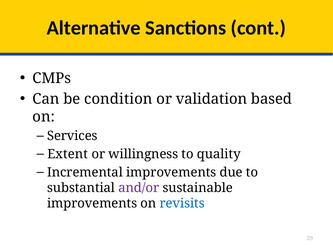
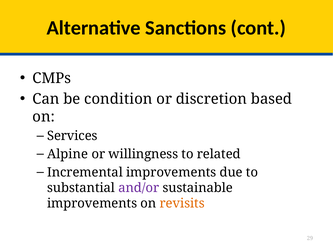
validation: validation -> discretion (211, 99)
Extent: Extent -> Alpine (68, 154)
quality: quality -> related (219, 154)
revisits colour: blue -> orange (182, 203)
